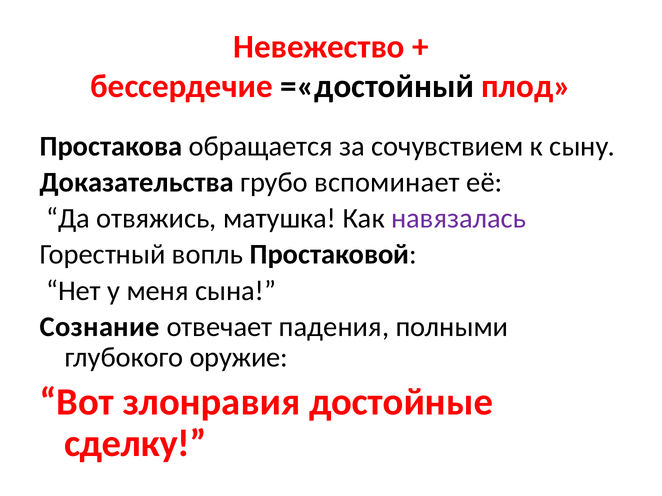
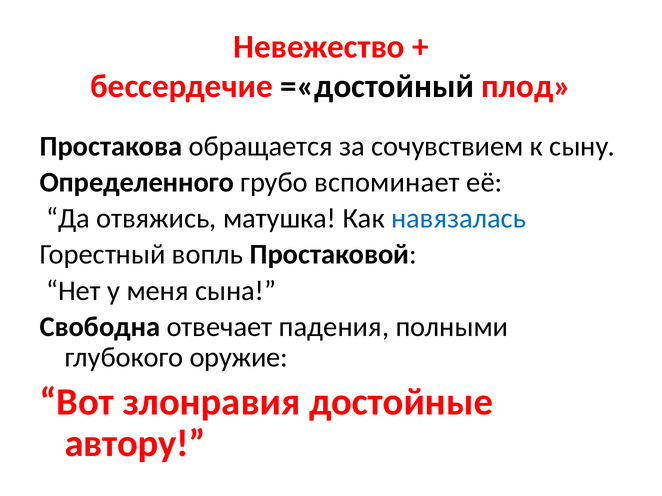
Доказательства: Доказательства -> Определенного (137, 183)
навязалась colour: purple -> blue (459, 219)
Сознание: Сознание -> Свободна (100, 327)
сделку: сделку -> автору (135, 444)
